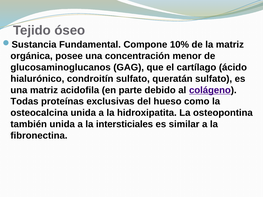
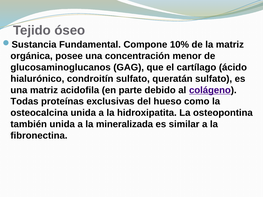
intersticiales: intersticiales -> mineralizada (124, 124)
